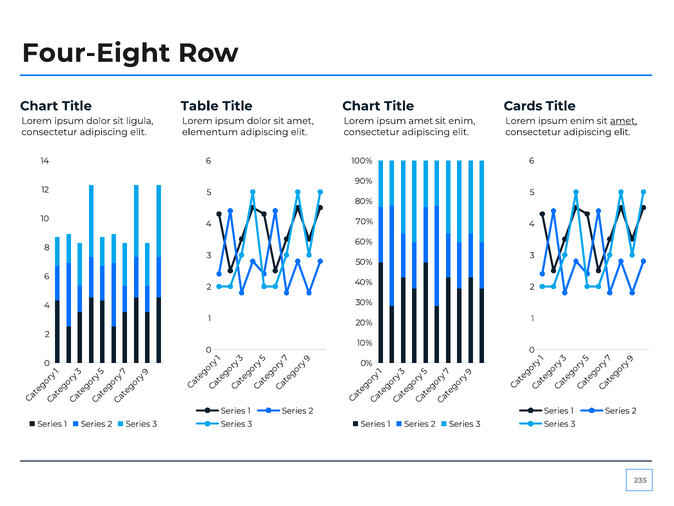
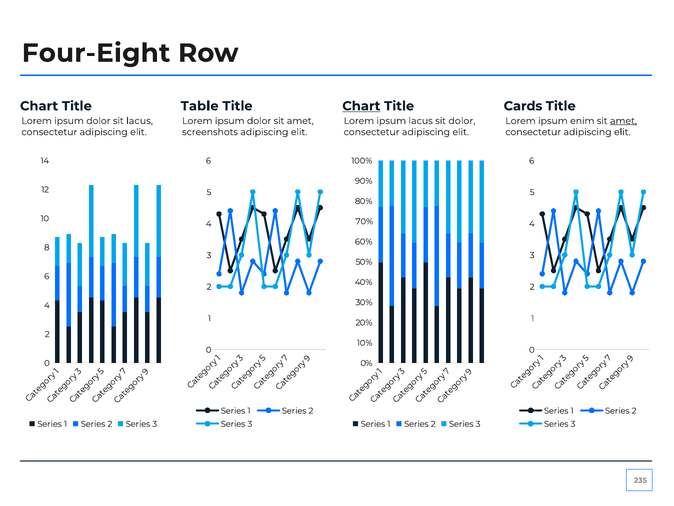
Chart underline: none -> present (361, 106)
sit ligula: ligula -> lacus (140, 121)
ipsum amet: amet -> lacus (421, 121)
sit enim: enim -> dolor (462, 121)
elementum: elementum -> screenshots (210, 132)
